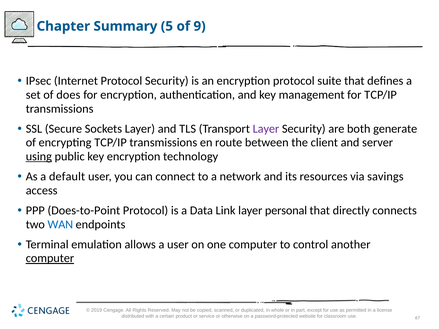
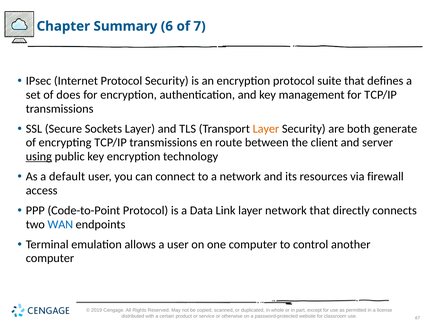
5: 5 -> 6 (167, 26)
9: 9 -> 7 (200, 26)
Layer colour: purple -> orange (266, 129)
savings: savings -> firewall (385, 177)
Does-to-Point: Does-to-Point -> Code-to-Point (84, 211)
layer personal: personal -> network (286, 211)
computer underline: present -> none (50, 258)
